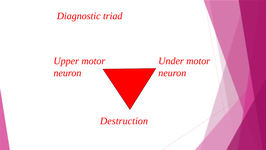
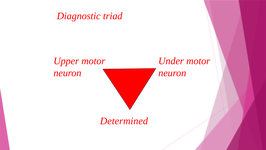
Destruction: Destruction -> Determined (124, 121)
